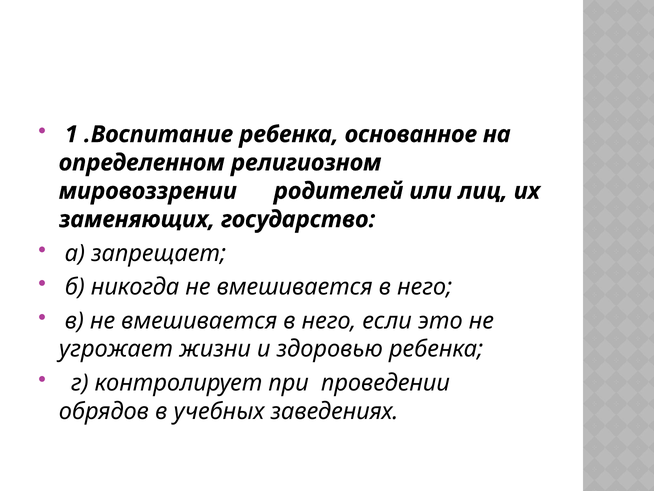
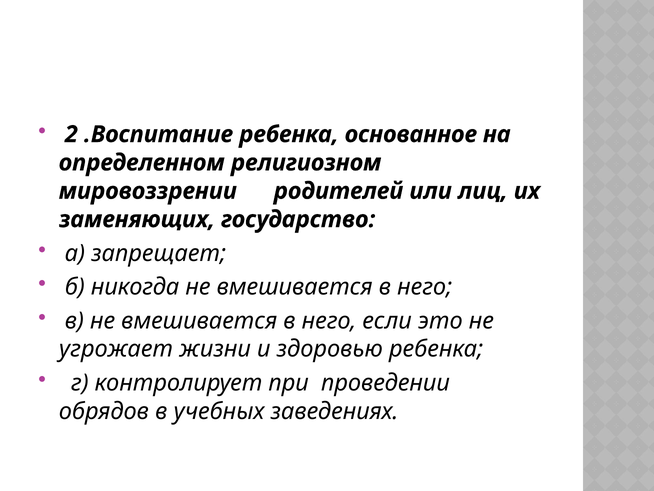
1: 1 -> 2 (71, 134)
